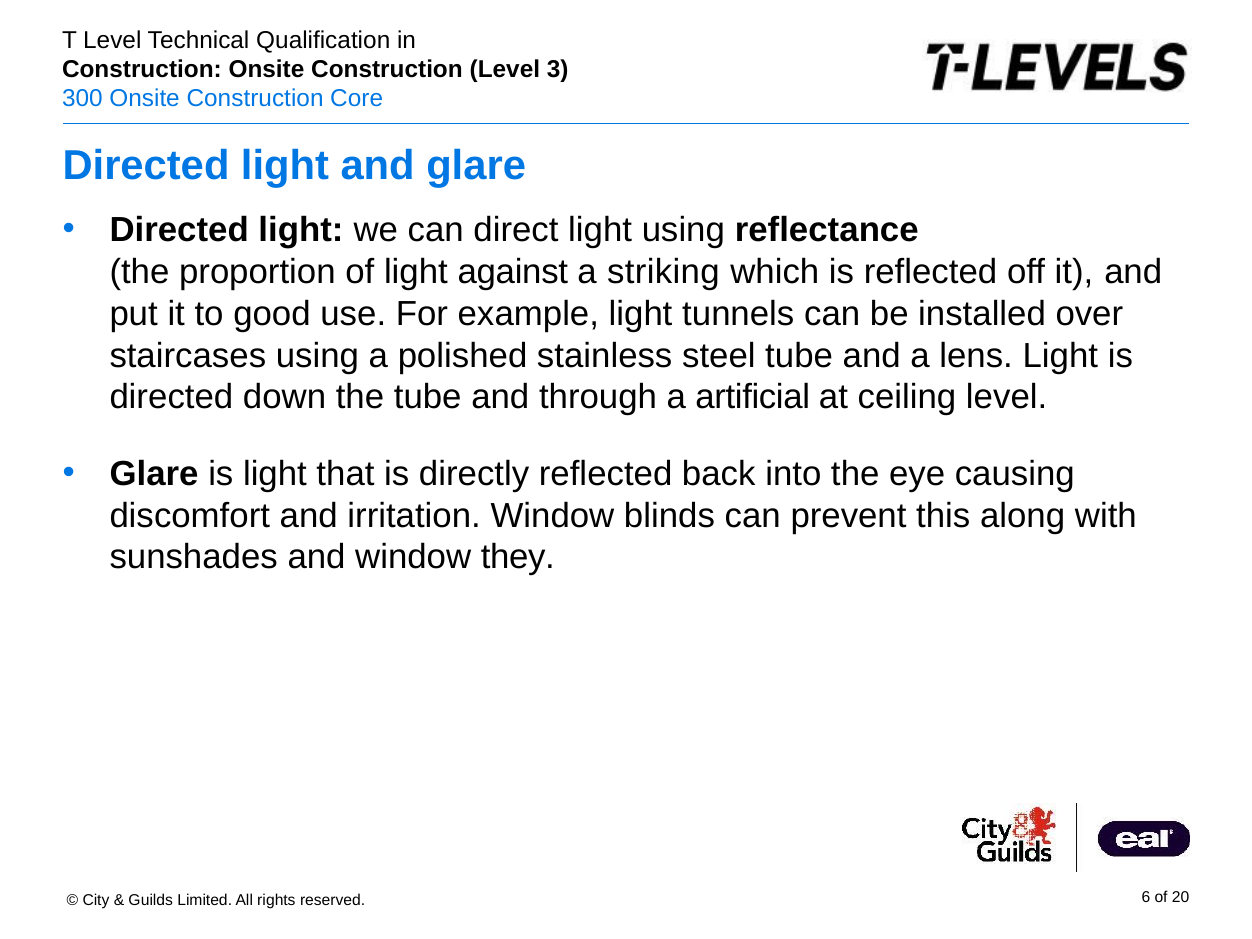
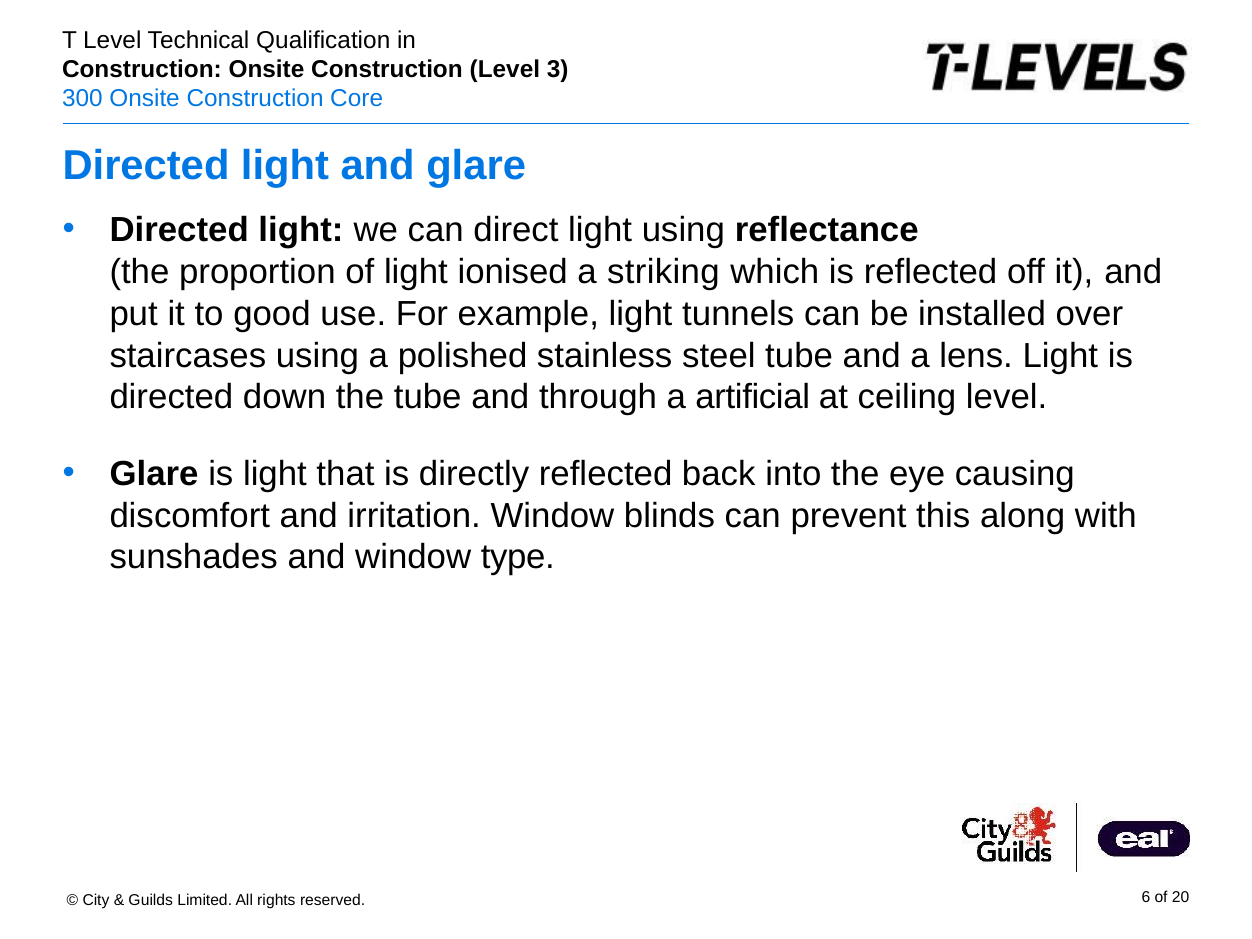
against: against -> ionised (513, 272)
they: they -> type (518, 557)
